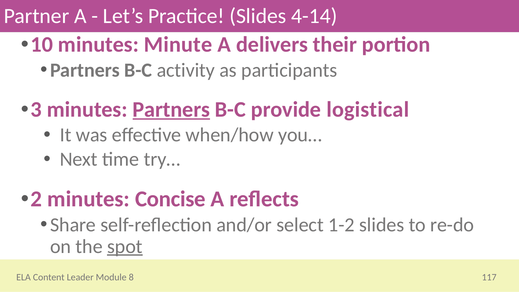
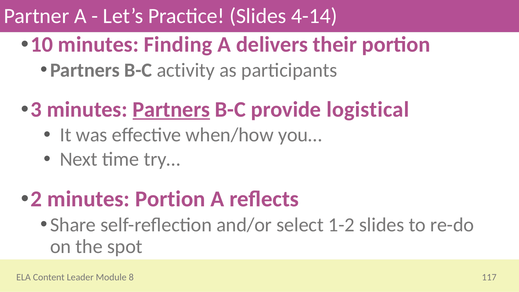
Minute: Minute -> Finding (178, 45)
minutes Concise: Concise -> Portion (170, 199)
spot underline: present -> none (125, 246)
